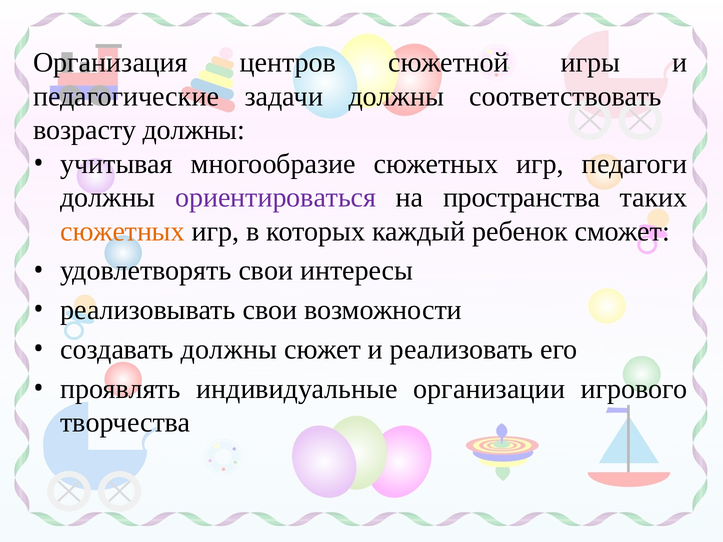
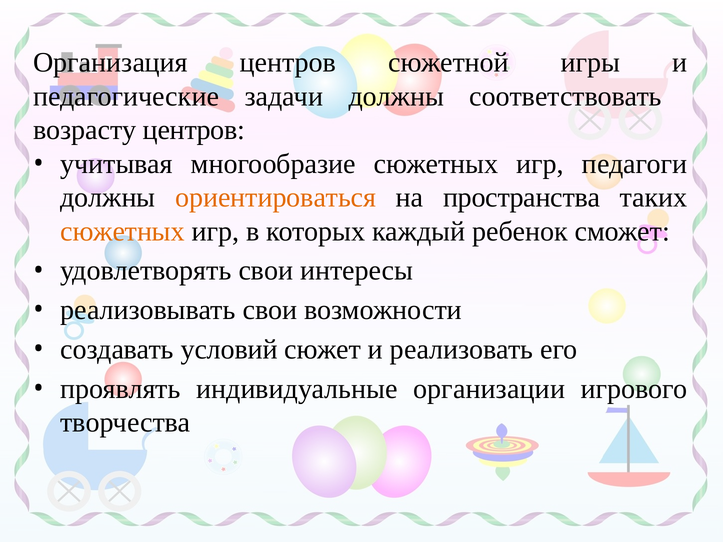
возрасту должны: должны -> центров (194, 130)
ориентироваться colour: purple -> orange (276, 198)
создавать должны: должны -> условий (229, 350)
